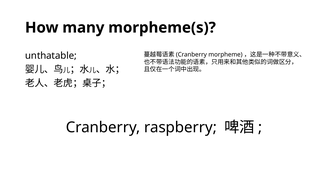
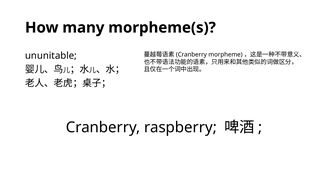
that: that -> unit (46, 55)
